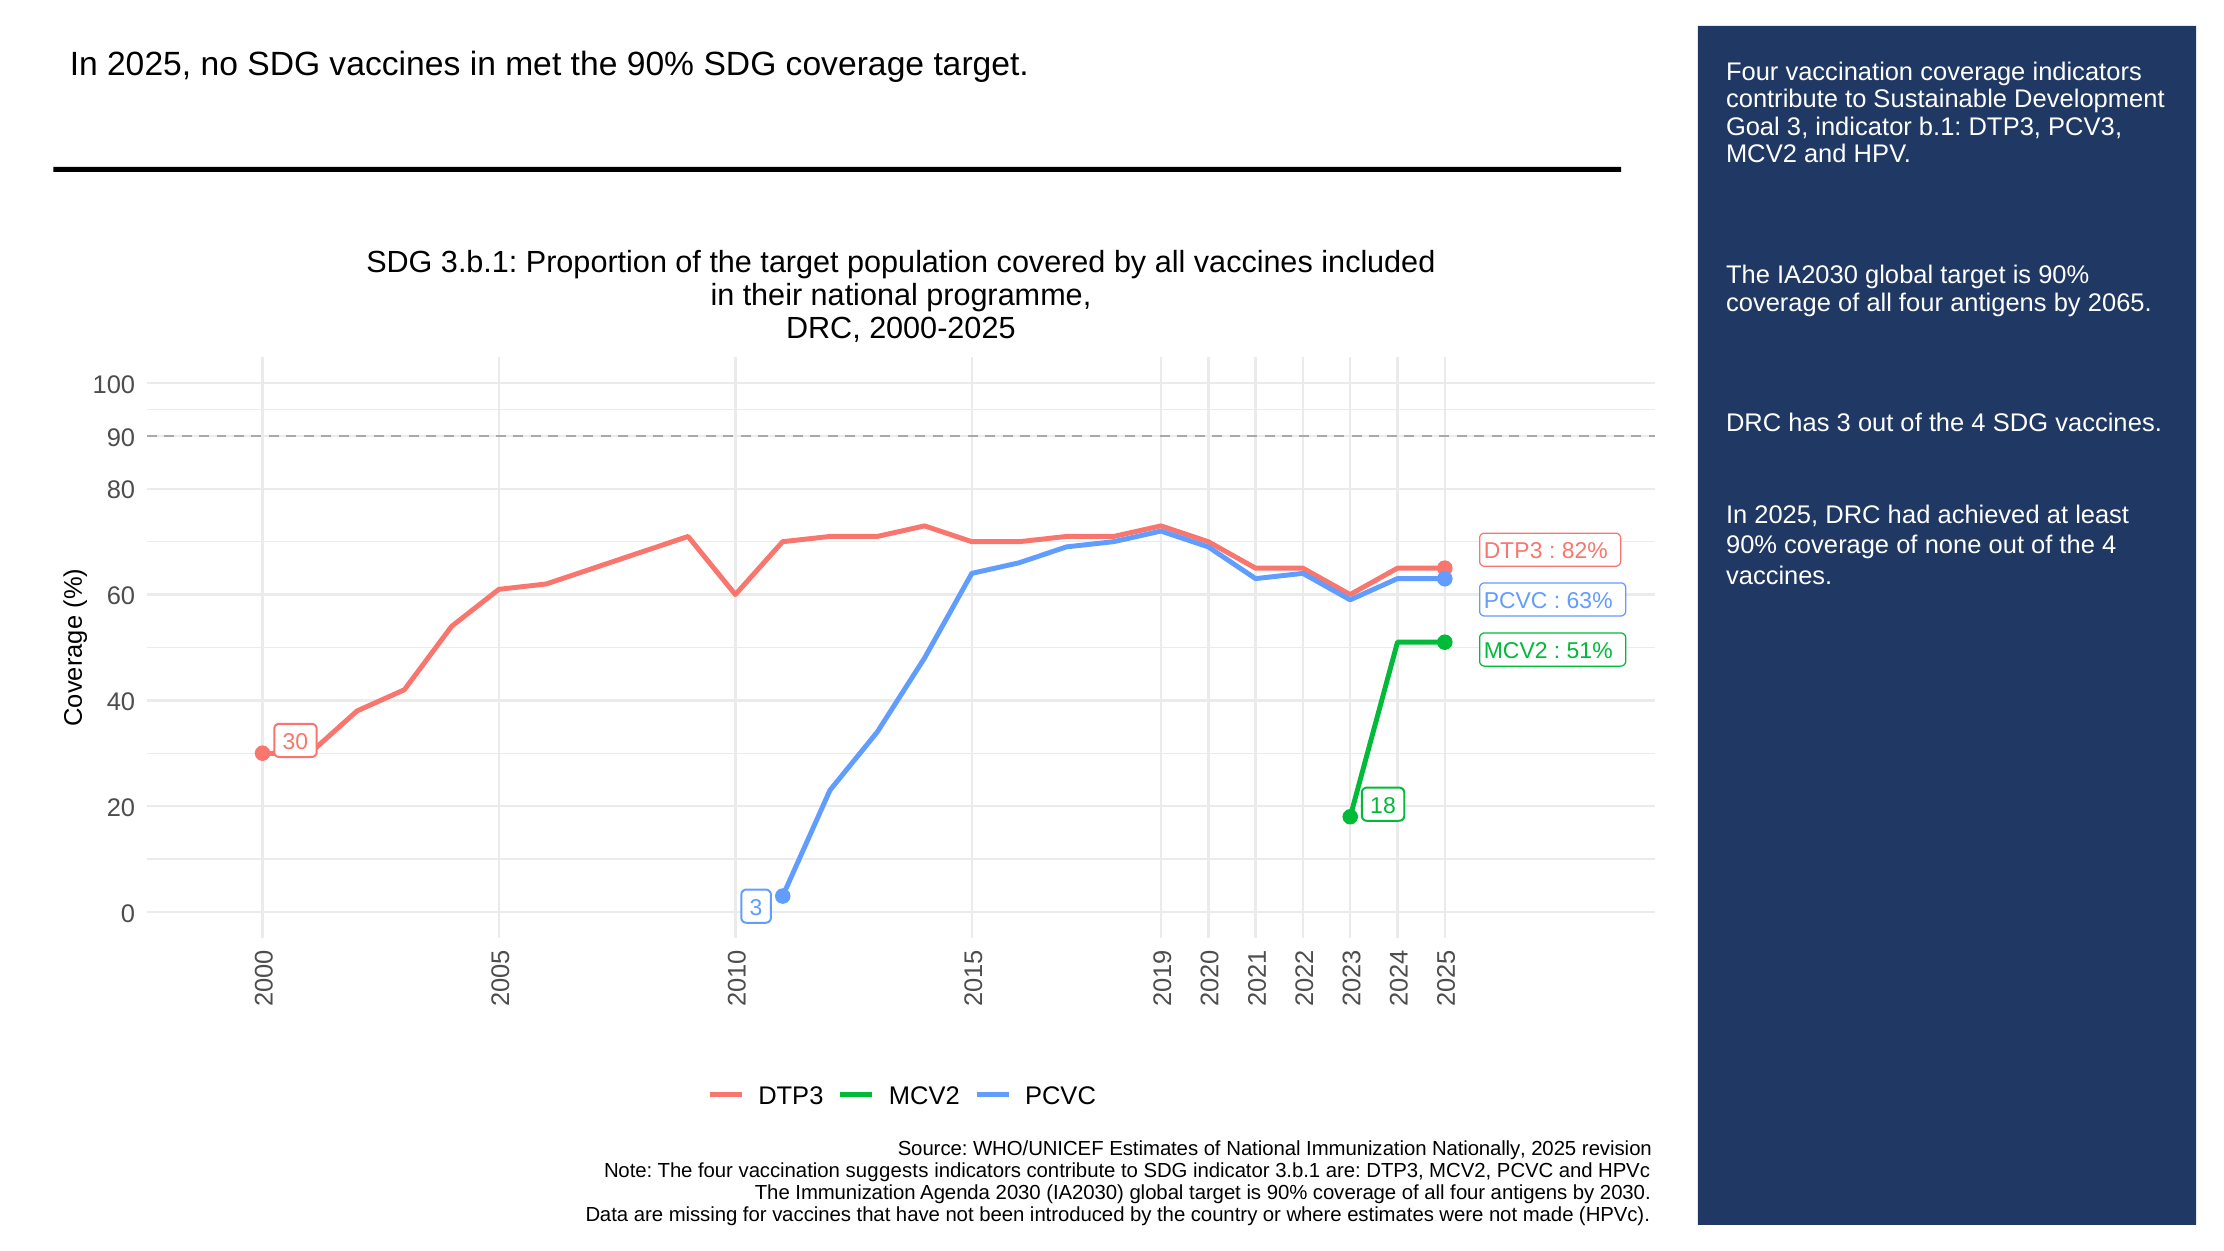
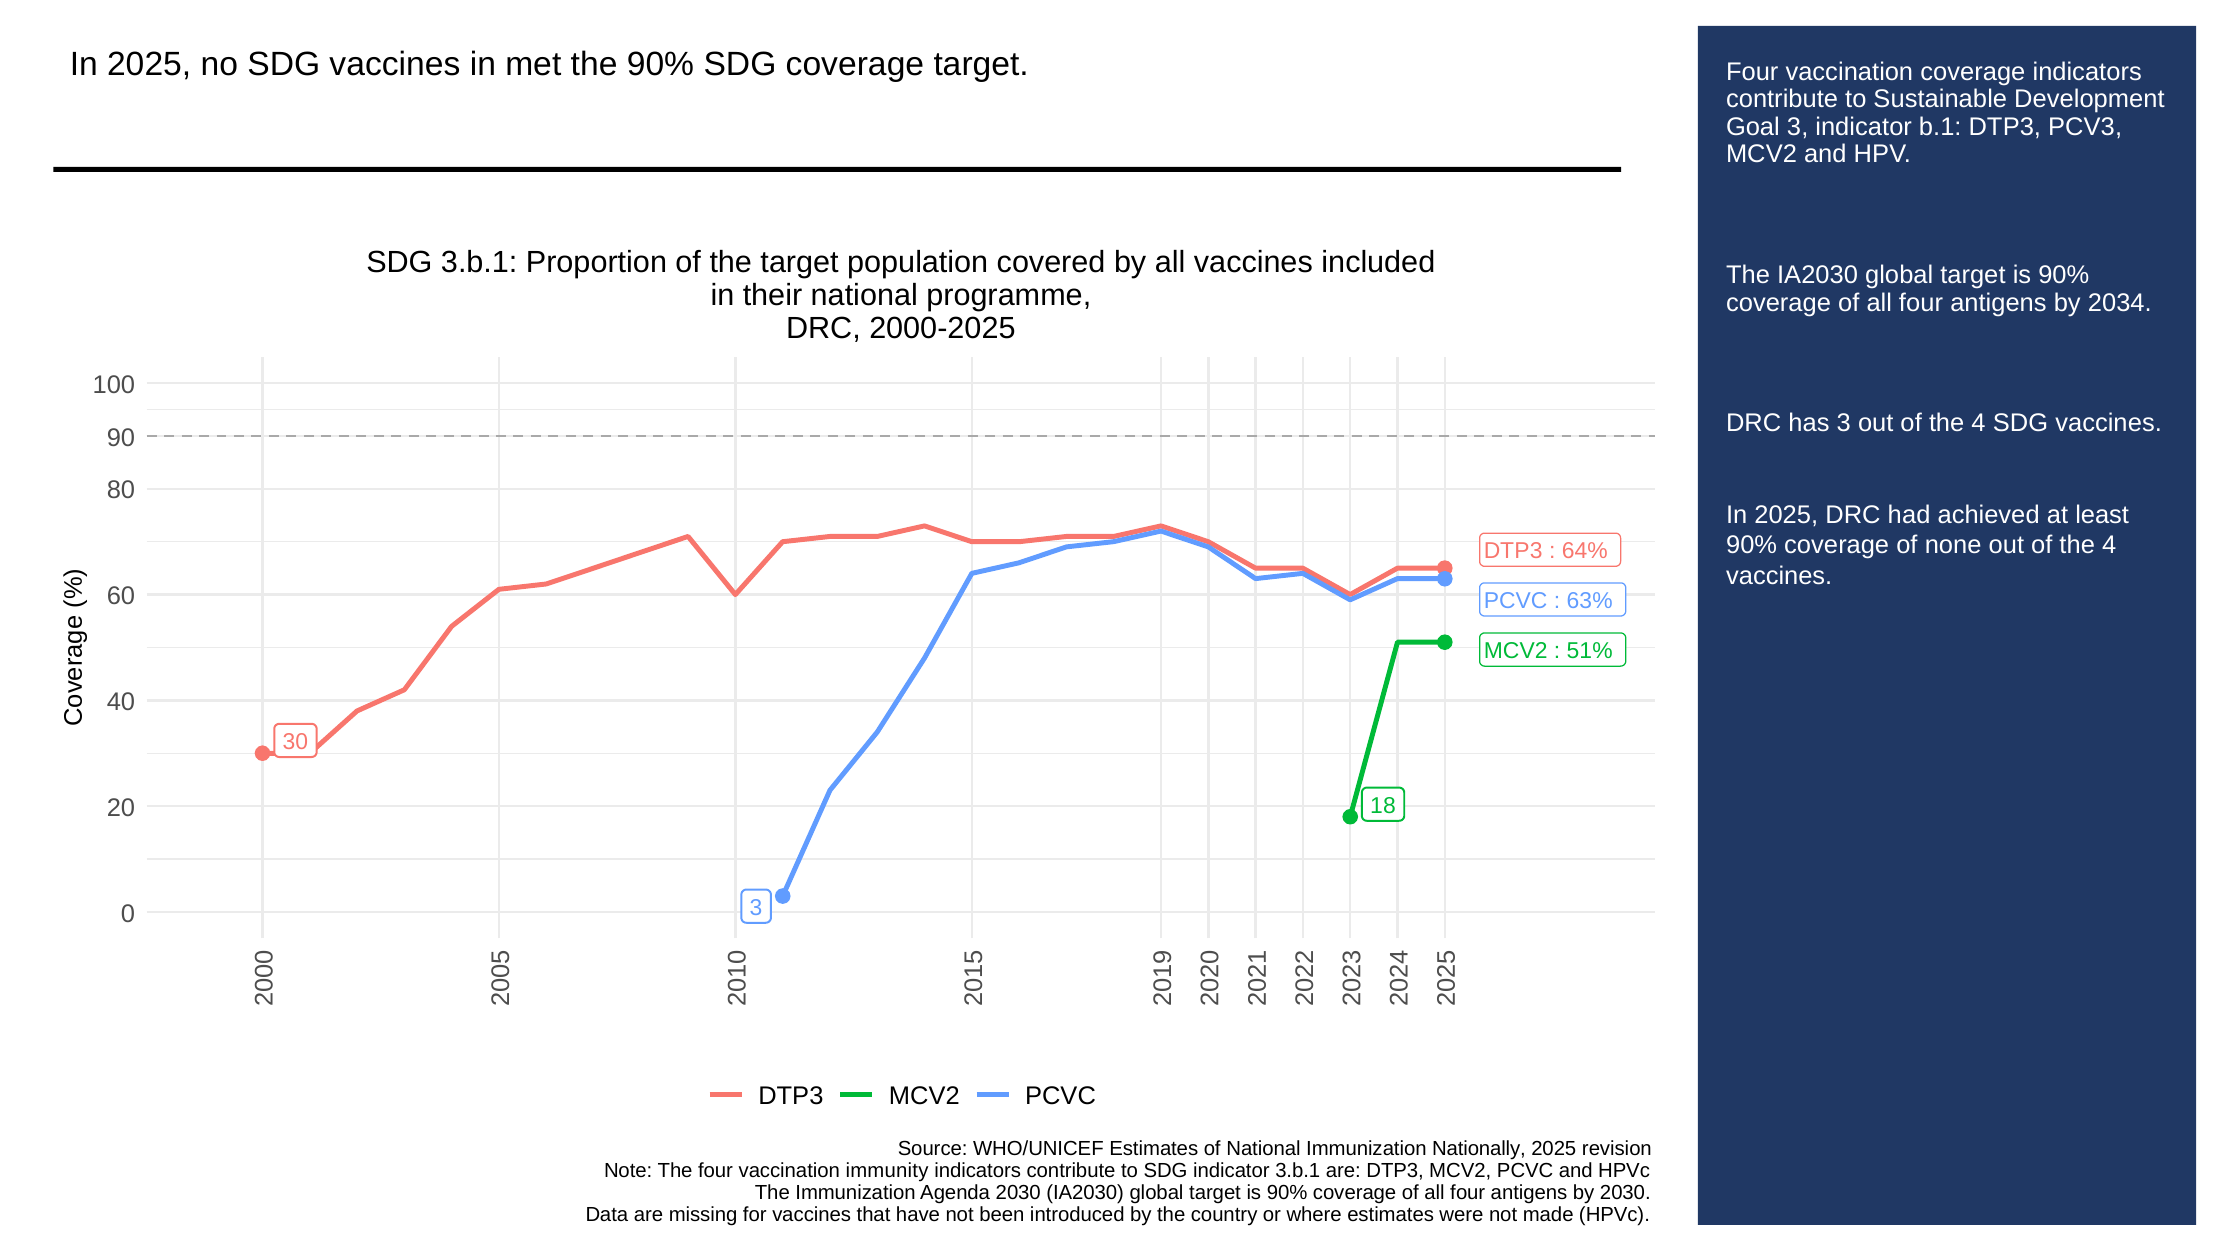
2065: 2065 -> 2034 (2120, 303)
82%: 82% -> 64% (1585, 551)
suggests: suggests -> immunity (887, 1171)
